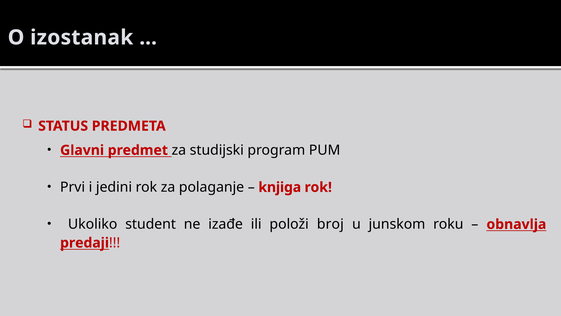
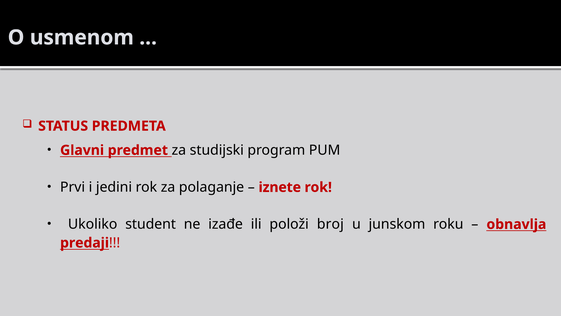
izostanak: izostanak -> usmenom (82, 37)
knjiga: knjiga -> iznete (280, 187)
